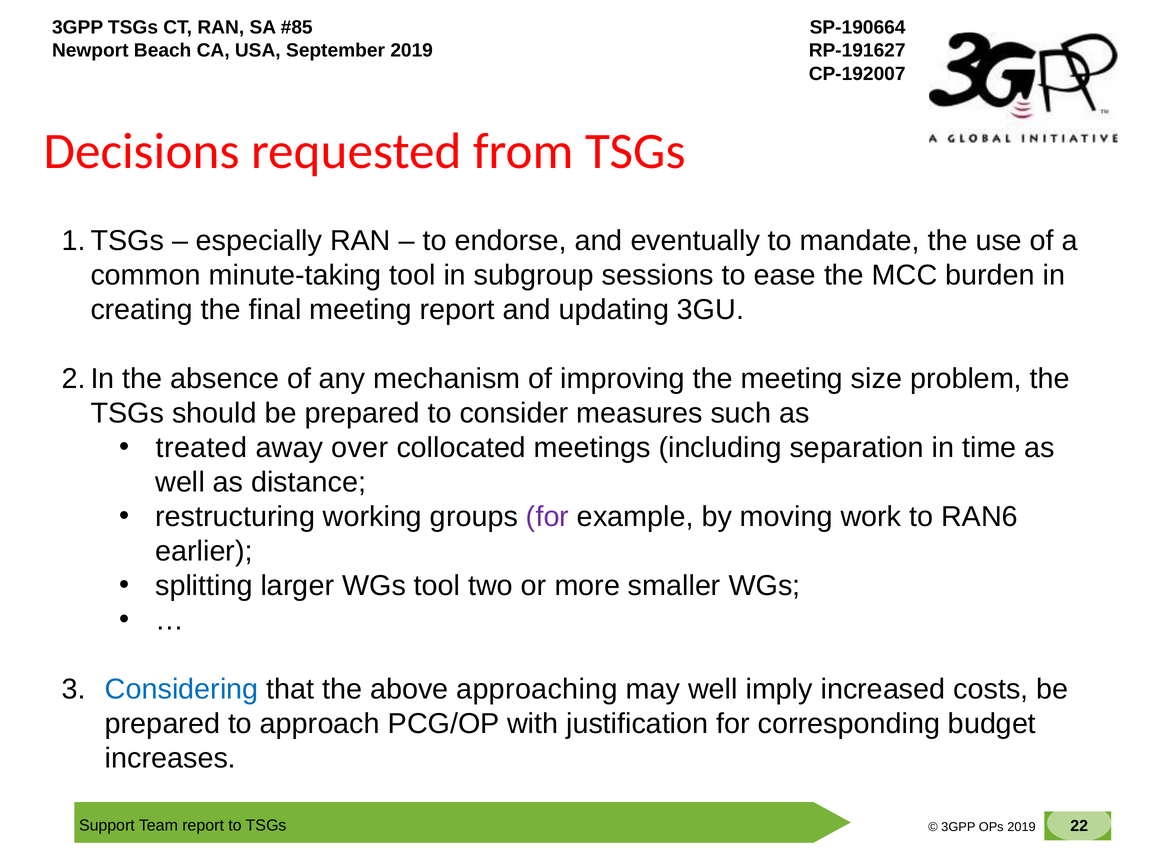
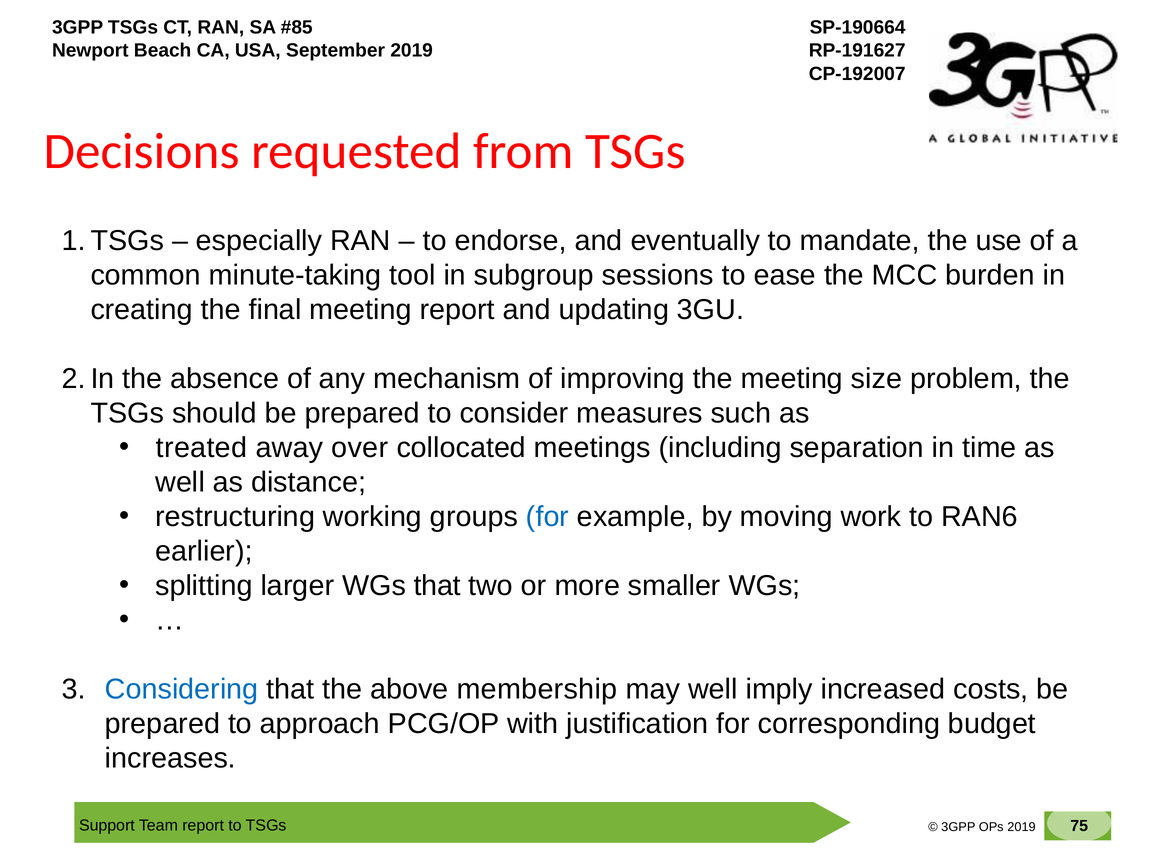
for colour: purple -> blue (548, 517)
WGs tool: tool -> that (437, 586)
approaching: approaching -> membership (537, 689)
22: 22 -> 75 (1079, 826)
